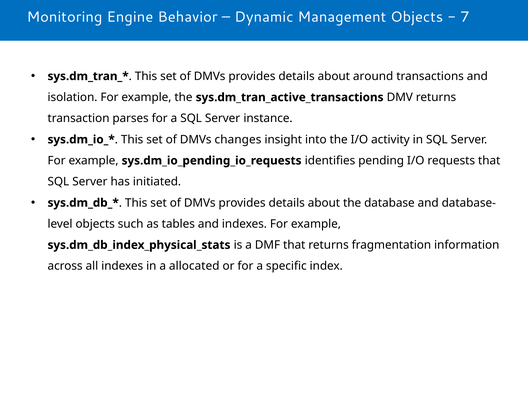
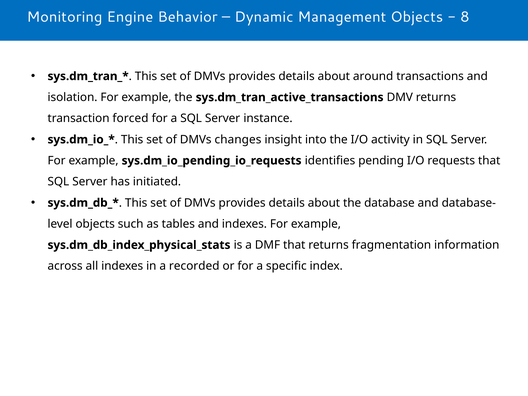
7: 7 -> 8 (465, 17)
parses: parses -> forced (130, 118)
allocated: allocated -> recorded (194, 266)
